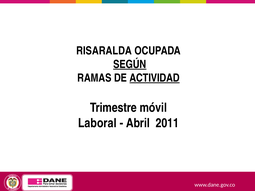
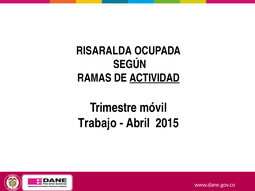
SEGÚN underline: present -> none (130, 64)
Laboral: Laboral -> Trabajo (97, 123)
2011: 2011 -> 2015 (167, 123)
